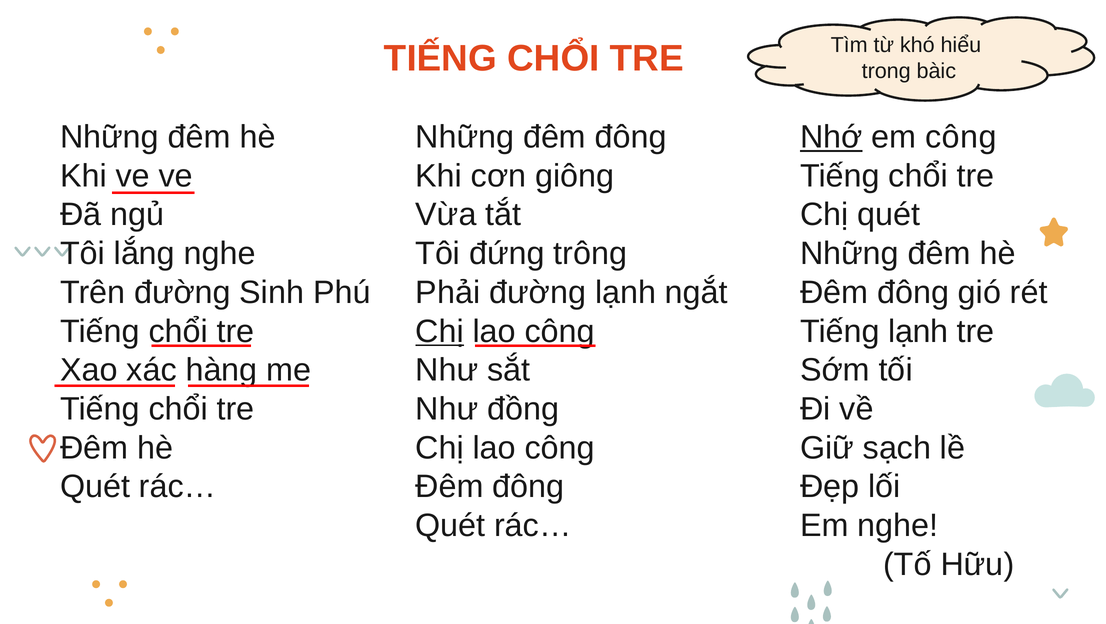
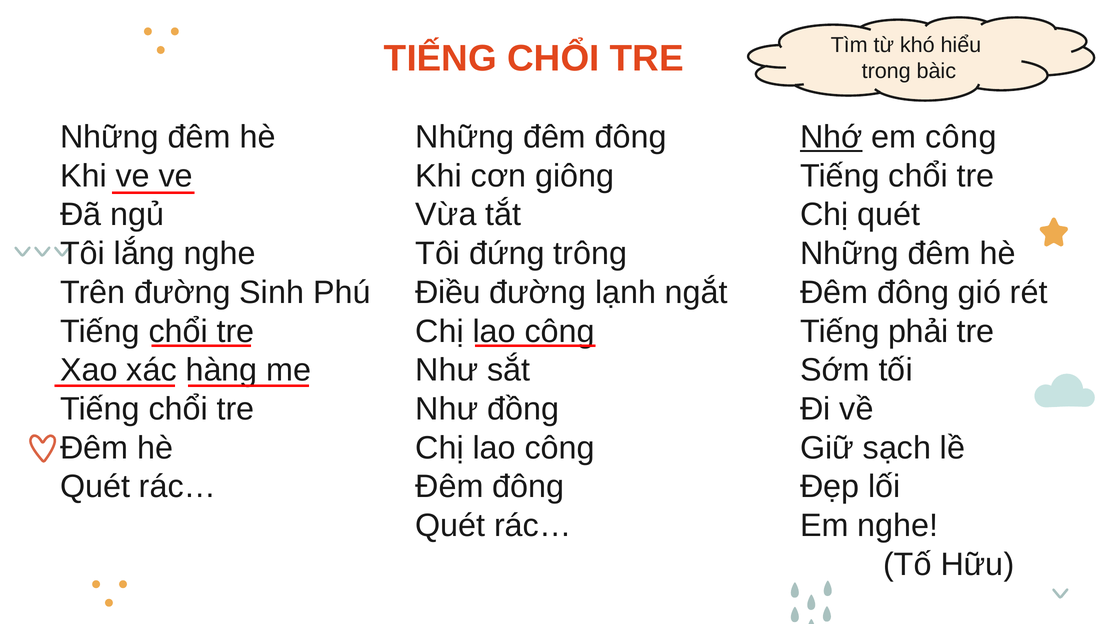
Phải: Phải -> Điều (448, 292)
Chị underline: present -> none (440, 331)
Tiếng lạnh: lạnh -> phải (918, 331)
